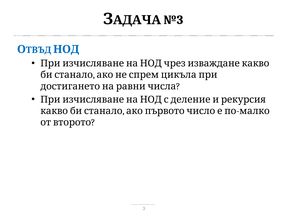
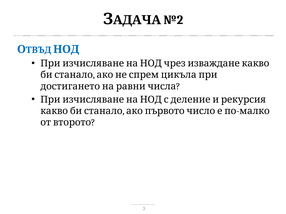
№3: №3 -> №2 (173, 20)
